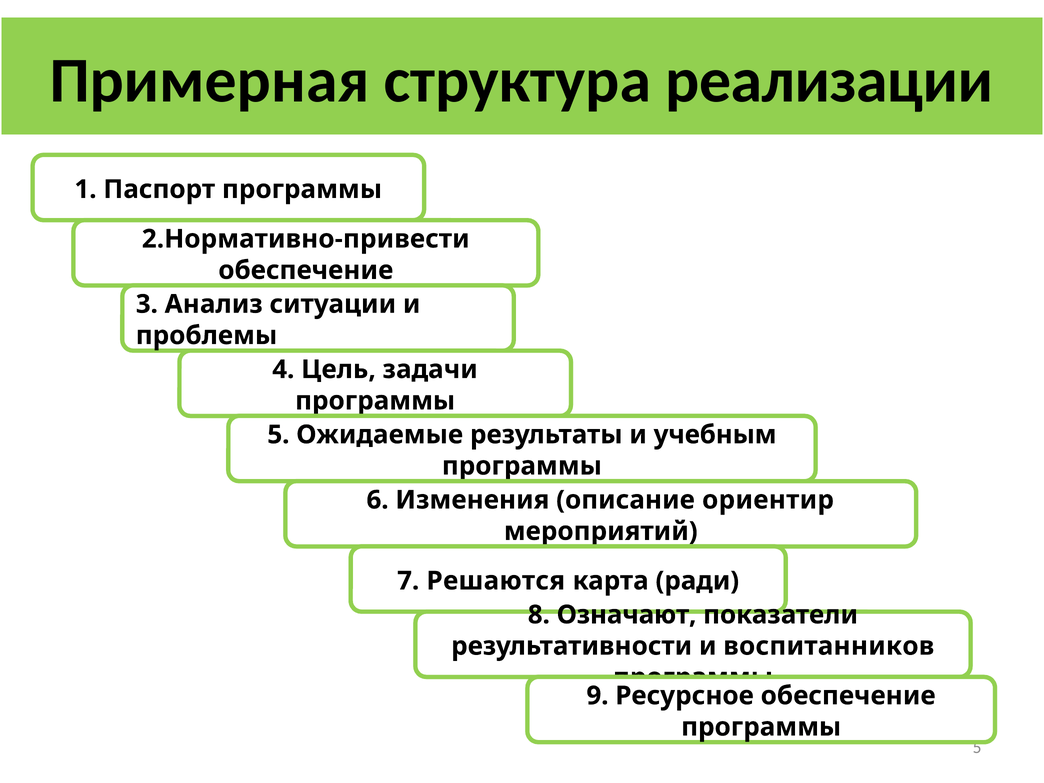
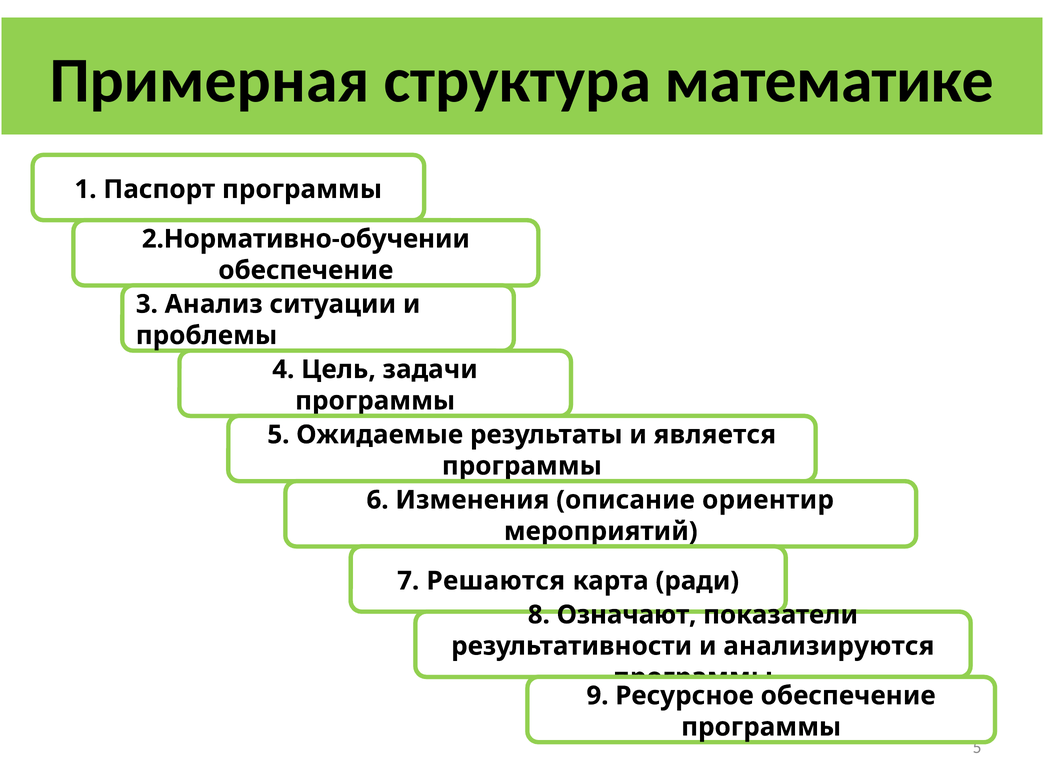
реализации: реализации -> математике (829, 81)
2.Нормативно-привести: 2.Нормативно-привести -> 2.Нормативно-обучении (306, 239)
учебным: учебным -> является (715, 435)
воспитанников: воспитанников -> анализируются (829, 646)
